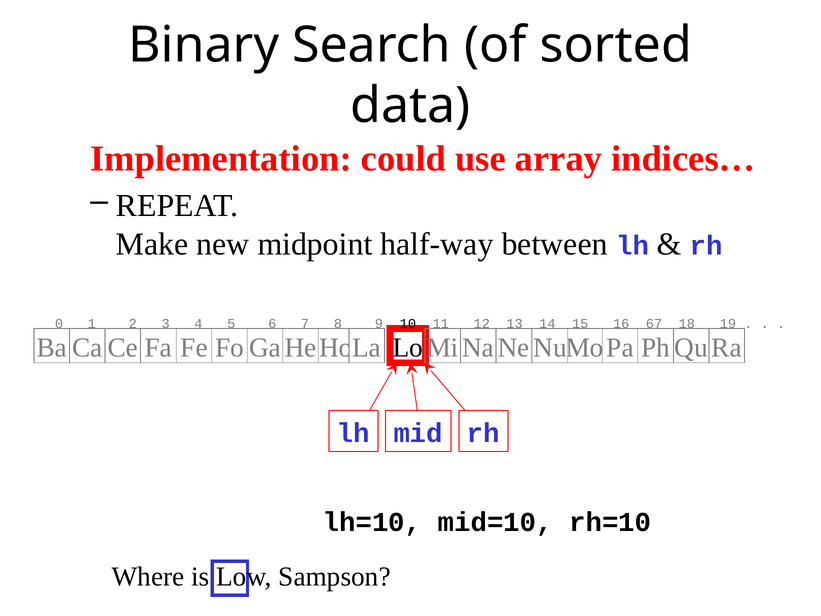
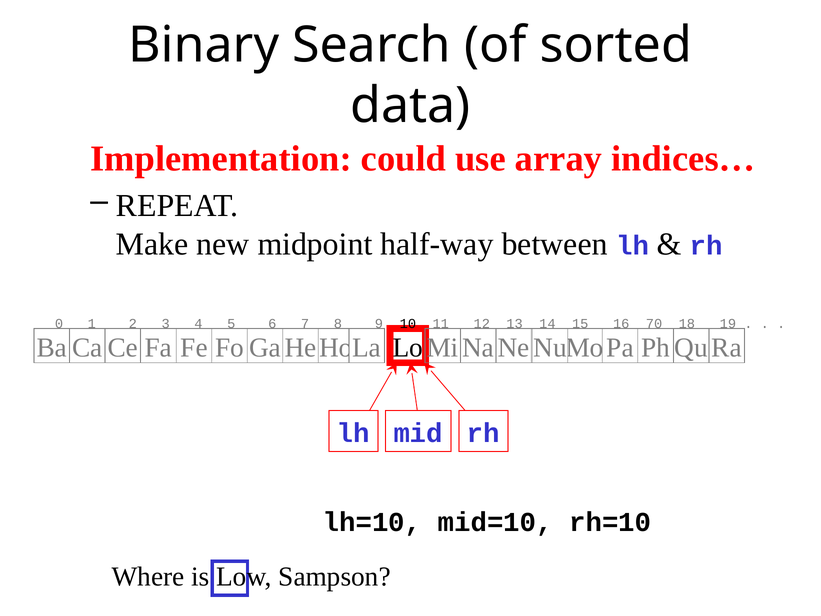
67: 67 -> 70 (654, 324)
